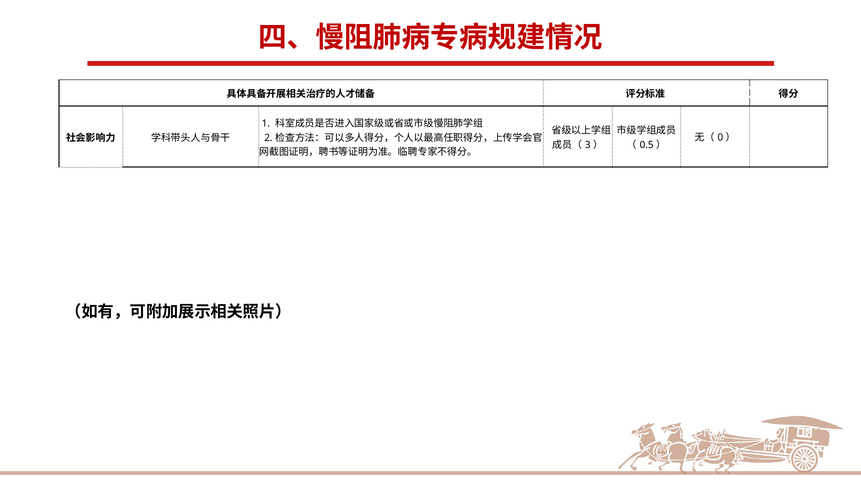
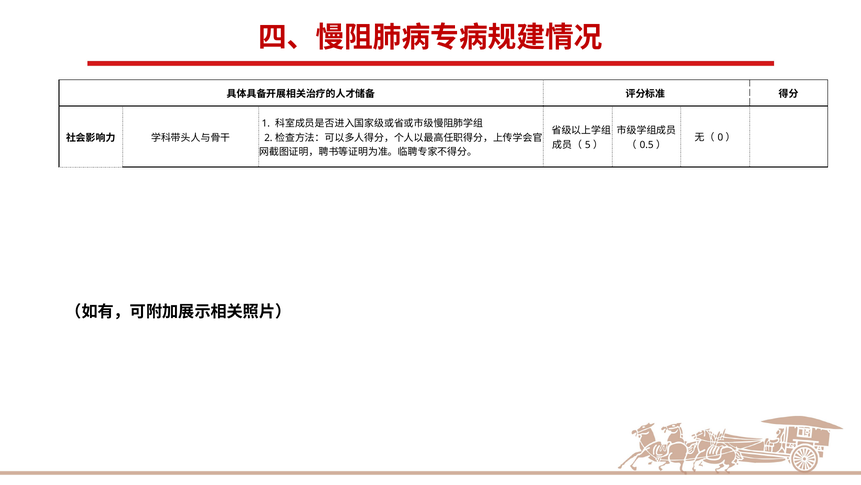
3: 3 -> 5 (588, 145)
